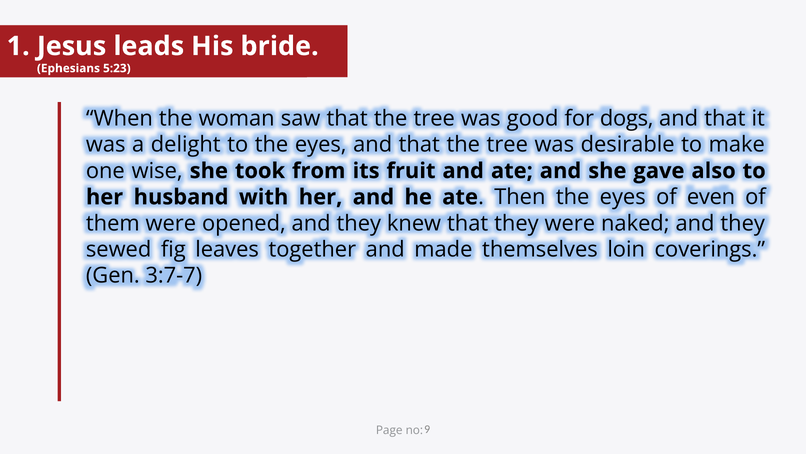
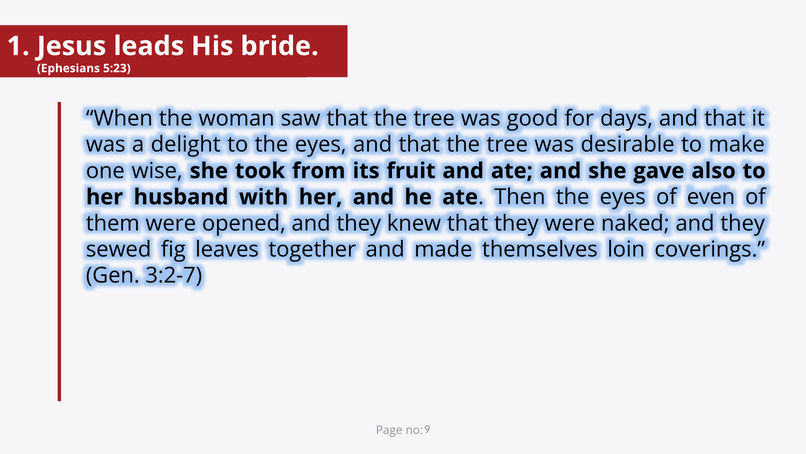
dogs: dogs -> days (627, 119)
3:7-7: 3:7-7 -> 3:2-7 (174, 276)
